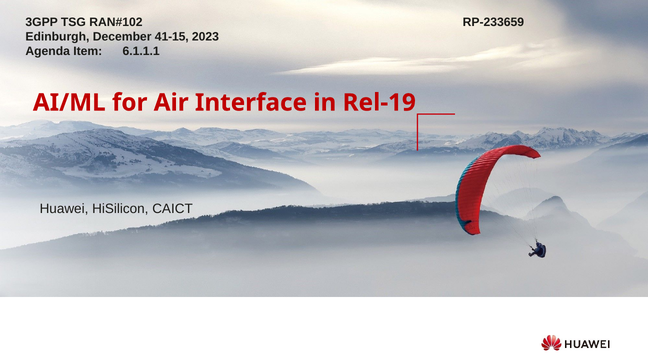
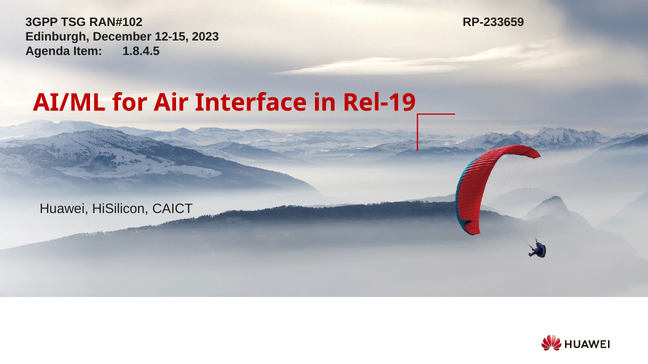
41-15: 41-15 -> 12-15 (172, 37)
6.1.1.1: 6.1.1.1 -> 1.8.4.5 (141, 51)
